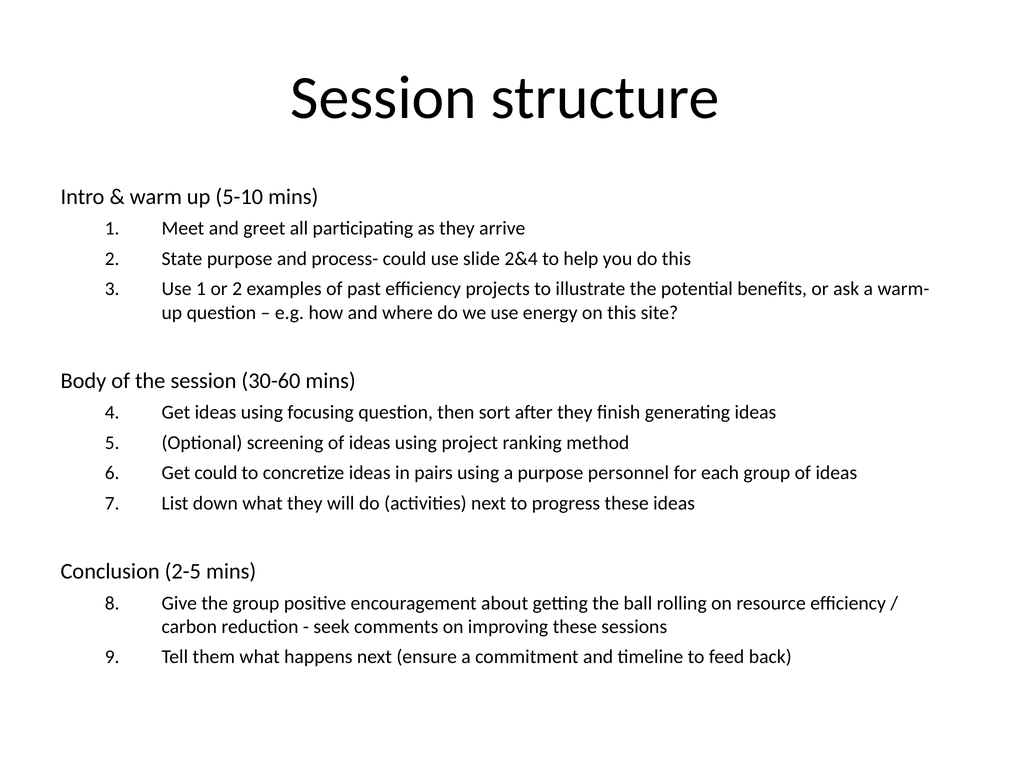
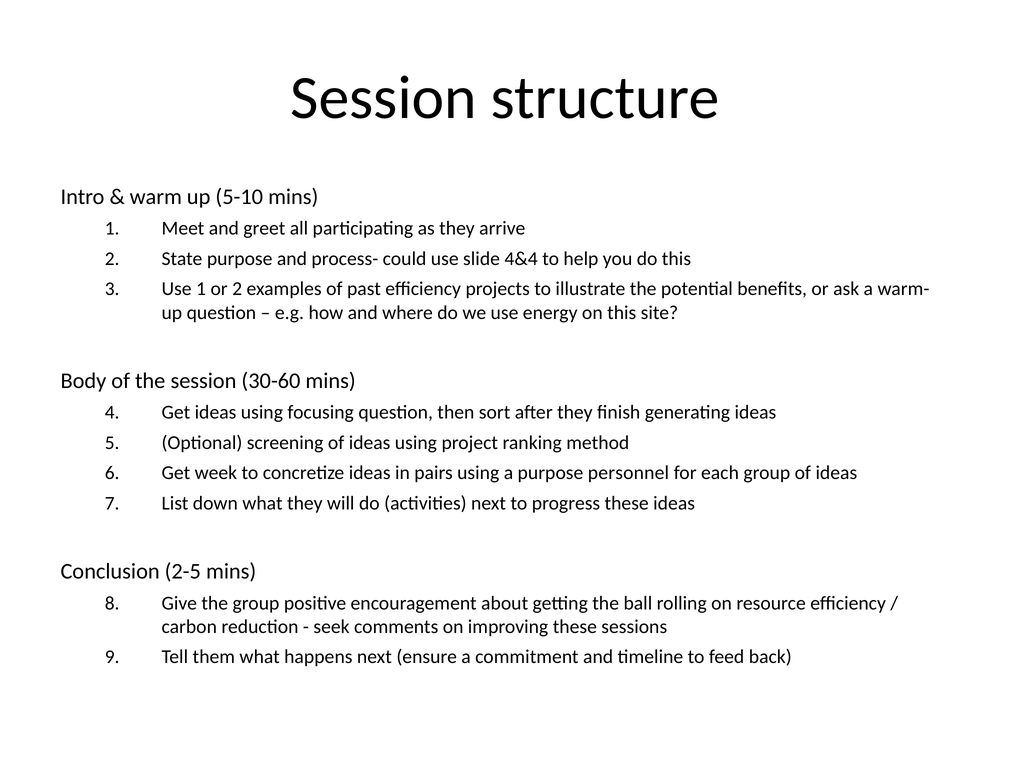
2&4: 2&4 -> 4&4 (521, 259)
Get could: could -> week (216, 473)
